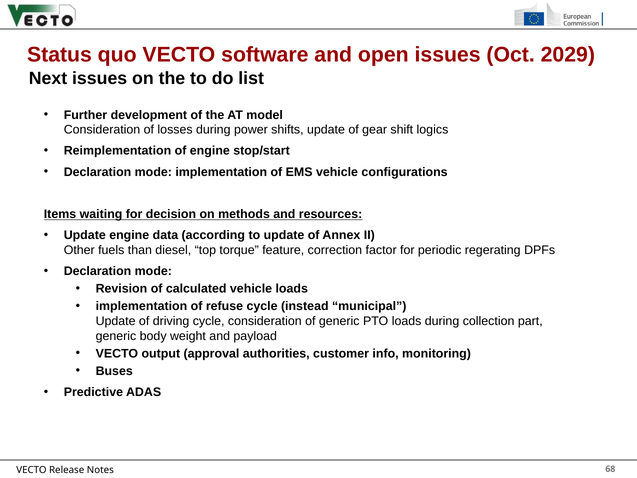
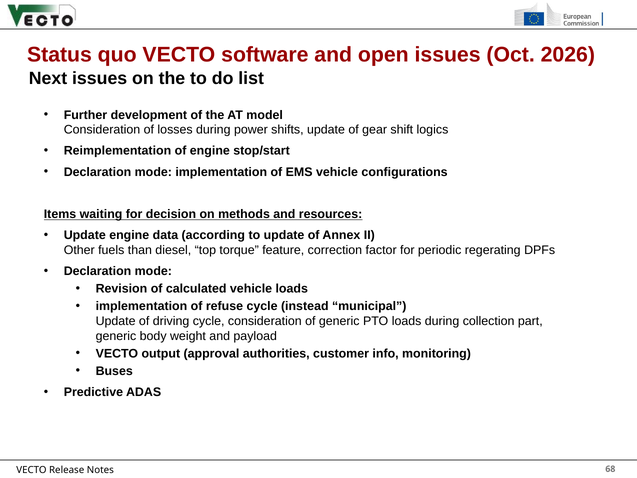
2029: 2029 -> 2026 (568, 55)
